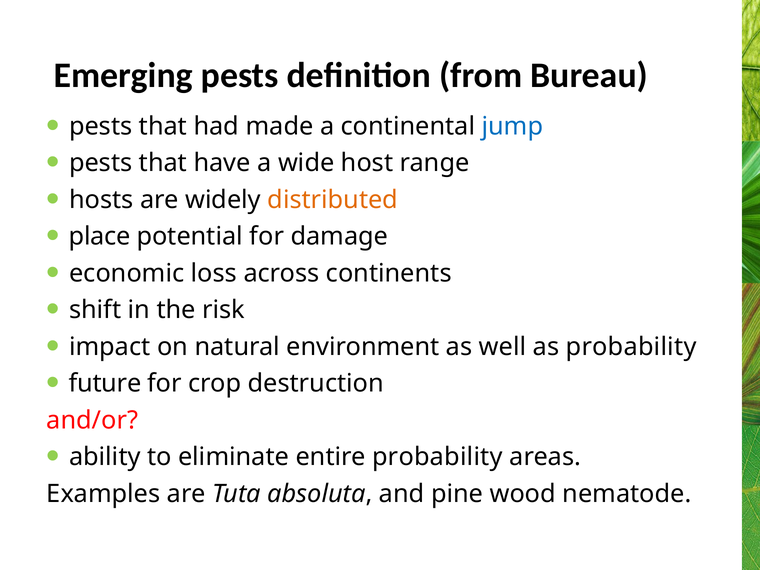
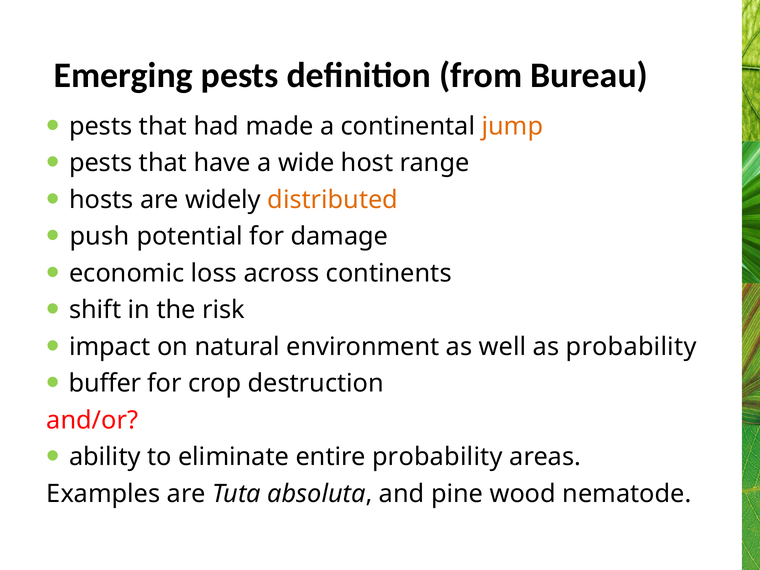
jump colour: blue -> orange (512, 126)
place: place -> push (99, 236)
future: future -> buffer (105, 383)
